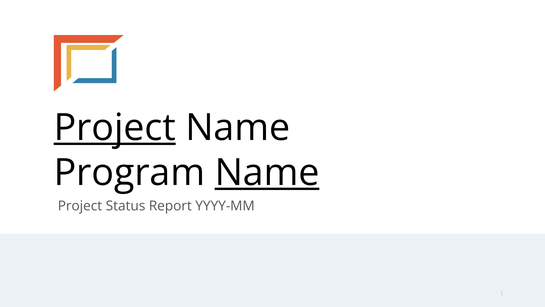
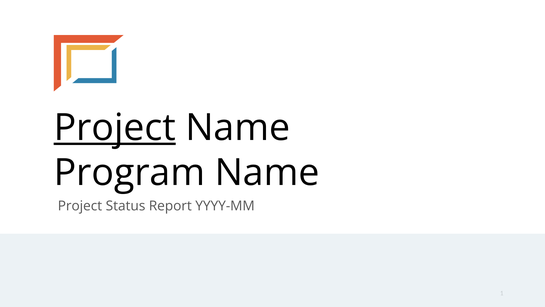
Name underline: present -> none (267, 172)
